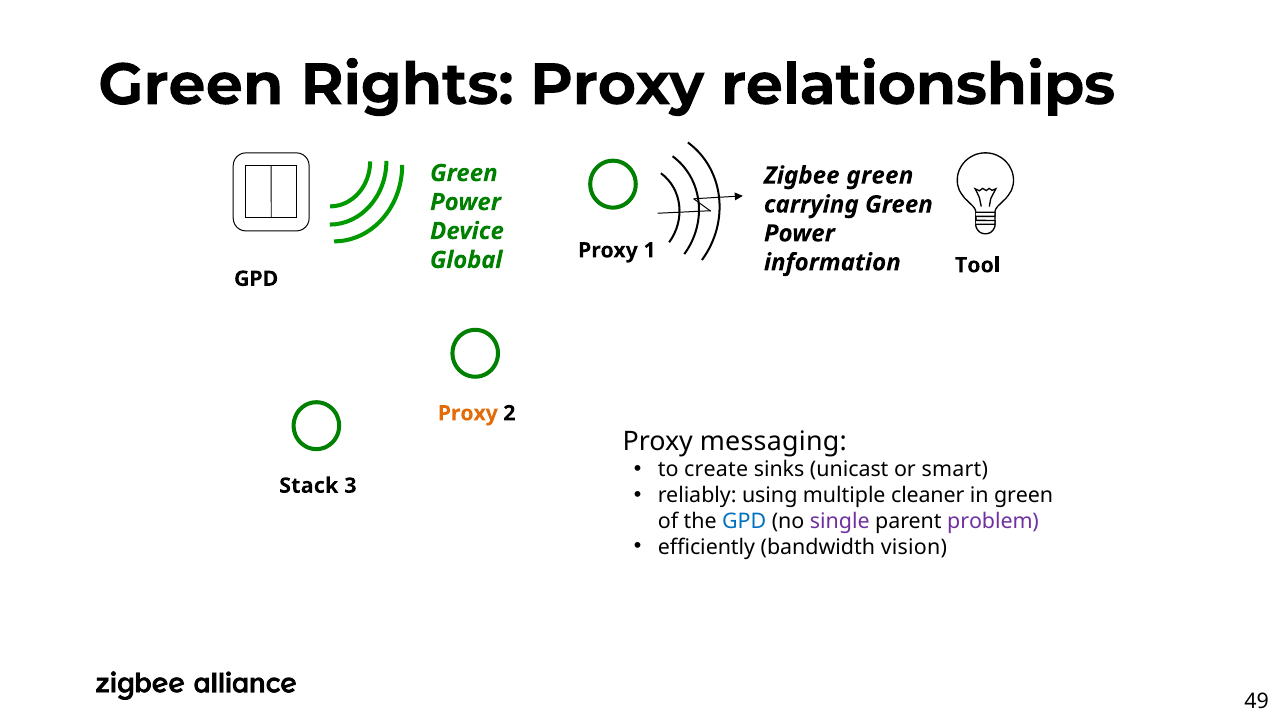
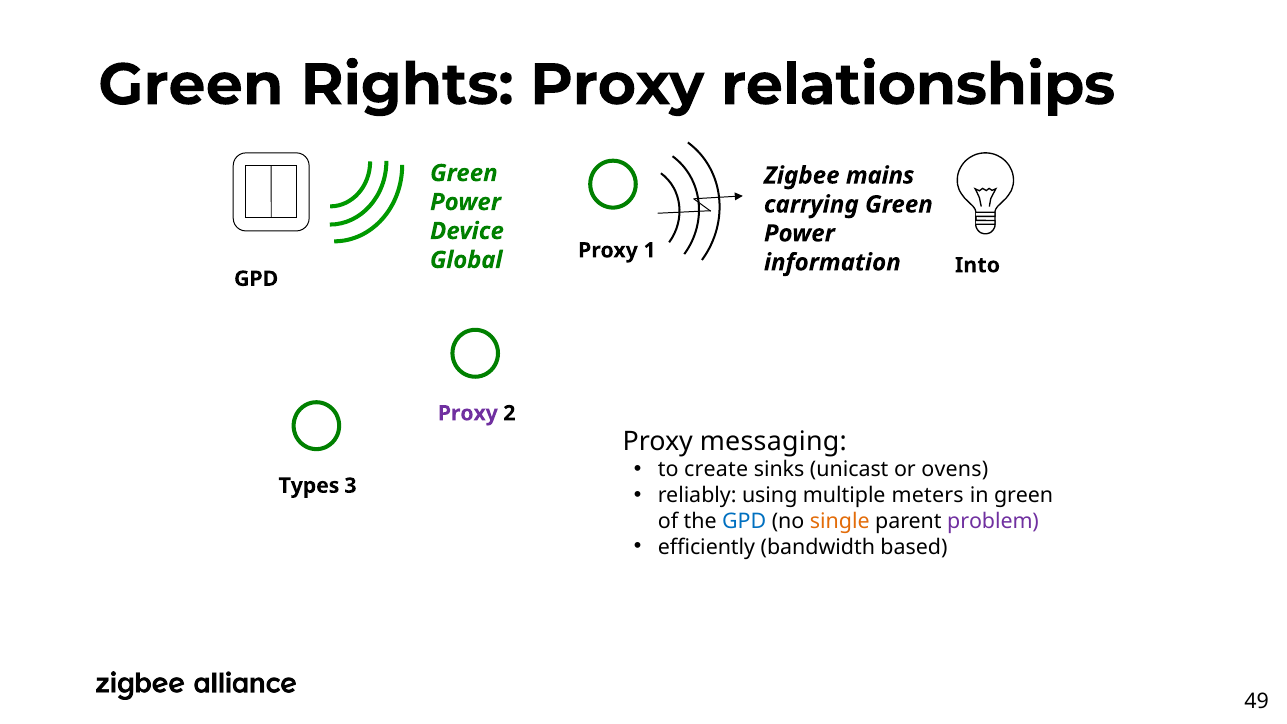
Zigbee green: green -> mains (880, 176)
Tool: Tool -> Into (977, 265)
Proxy colour: orange -> purple (468, 413)
smart: smart -> ovens (955, 470)
Stack: Stack -> Types (309, 486)
cleaner: cleaner -> meters (928, 496)
single colour: purple -> orange (840, 521)
vision: vision -> based (914, 547)
